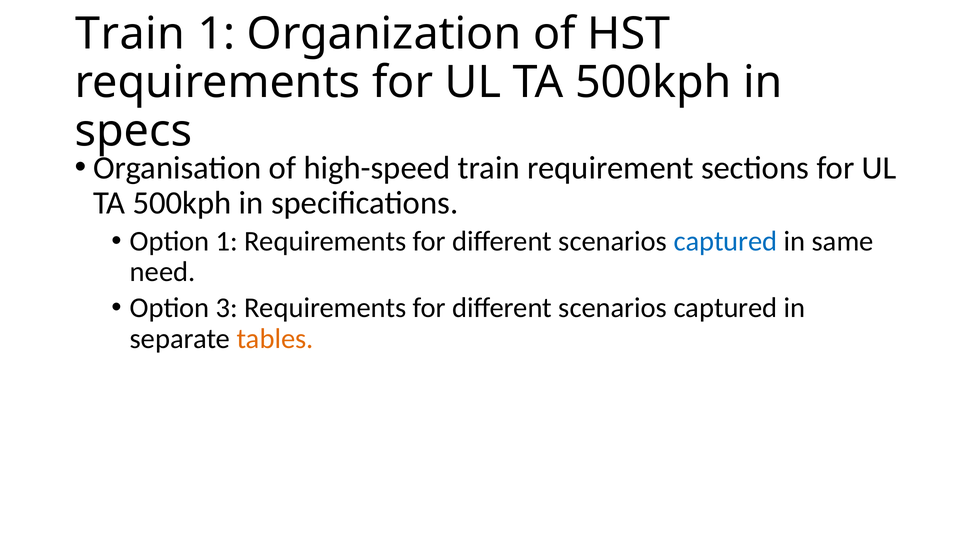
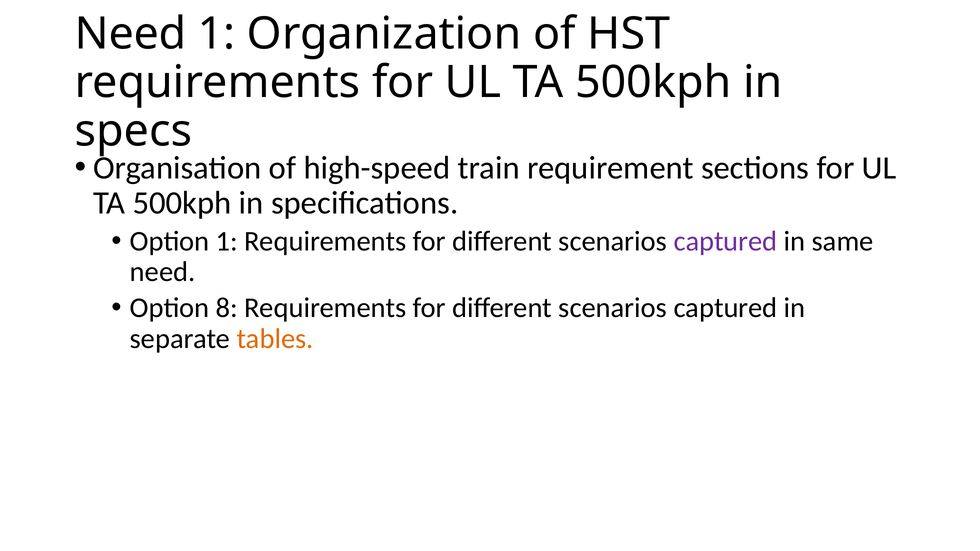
Train: Train -> Need (130, 34)
captured colour: blue -> purple (725, 241)
3: 3 -> 8 (227, 308)
